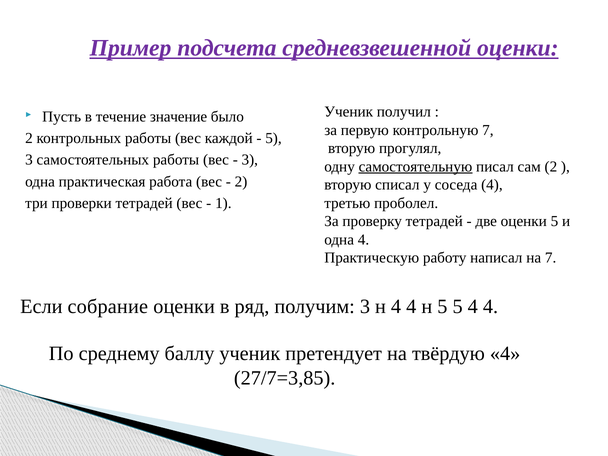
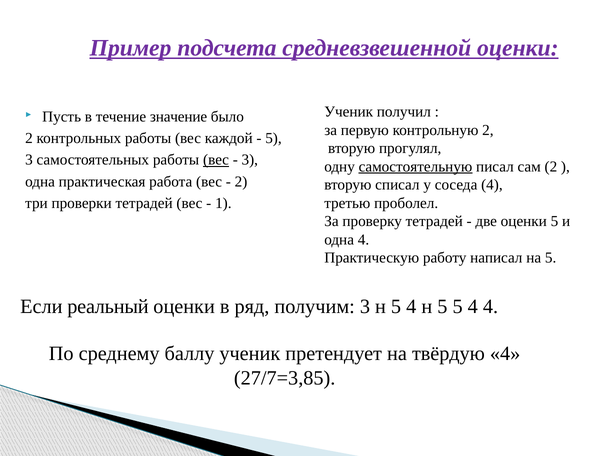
контрольную 7: 7 -> 2 (488, 130)
вес underline: none -> present (216, 160)
на 7: 7 -> 5 (551, 258)
собрание: собрание -> реальный (108, 306)
3 н 4: 4 -> 5 (396, 306)
